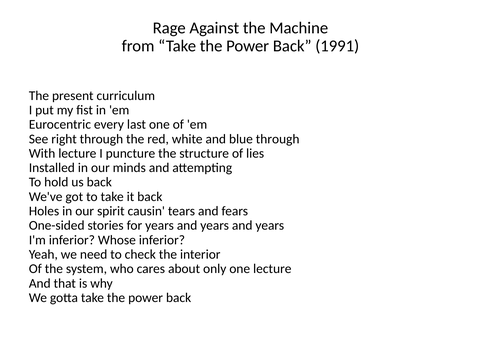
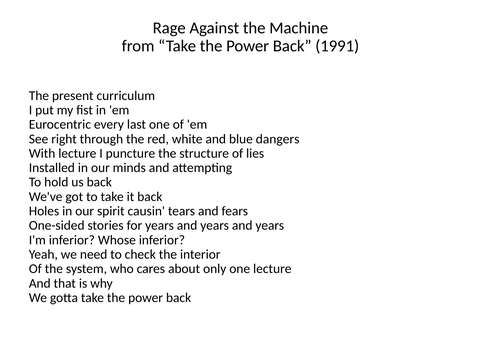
blue through: through -> dangers (278, 139)
